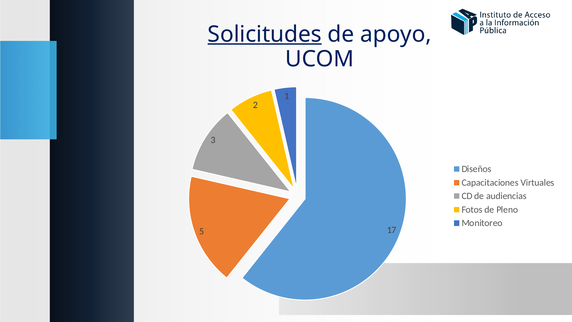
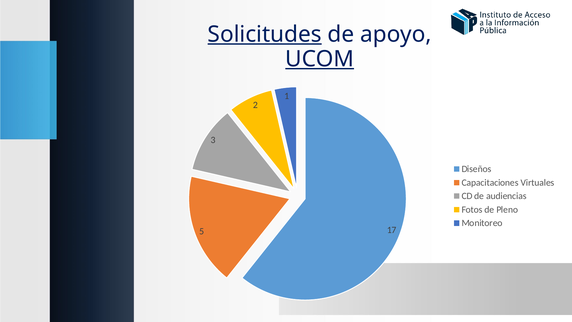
UCOM underline: none -> present (320, 59)
